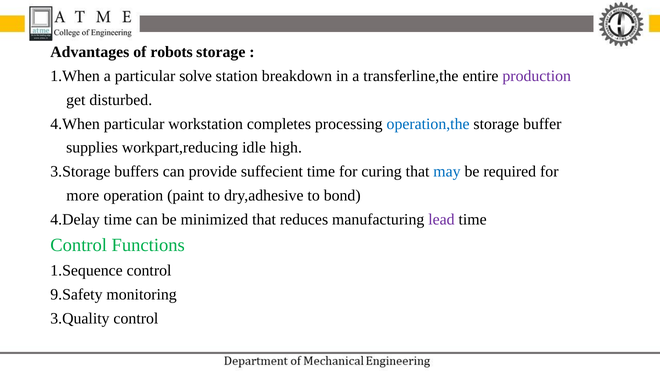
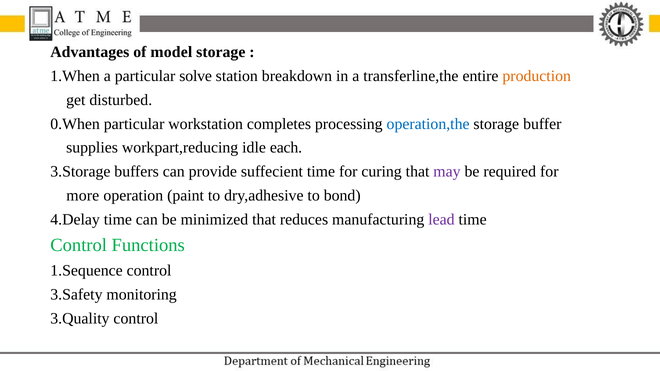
robots: robots -> model (171, 52)
production colour: purple -> orange (537, 76)
4.When: 4.When -> 0.When (75, 124)
high: high -> each (286, 148)
may colour: blue -> purple (447, 172)
9.Safety: 9.Safety -> 3.Safety (76, 295)
